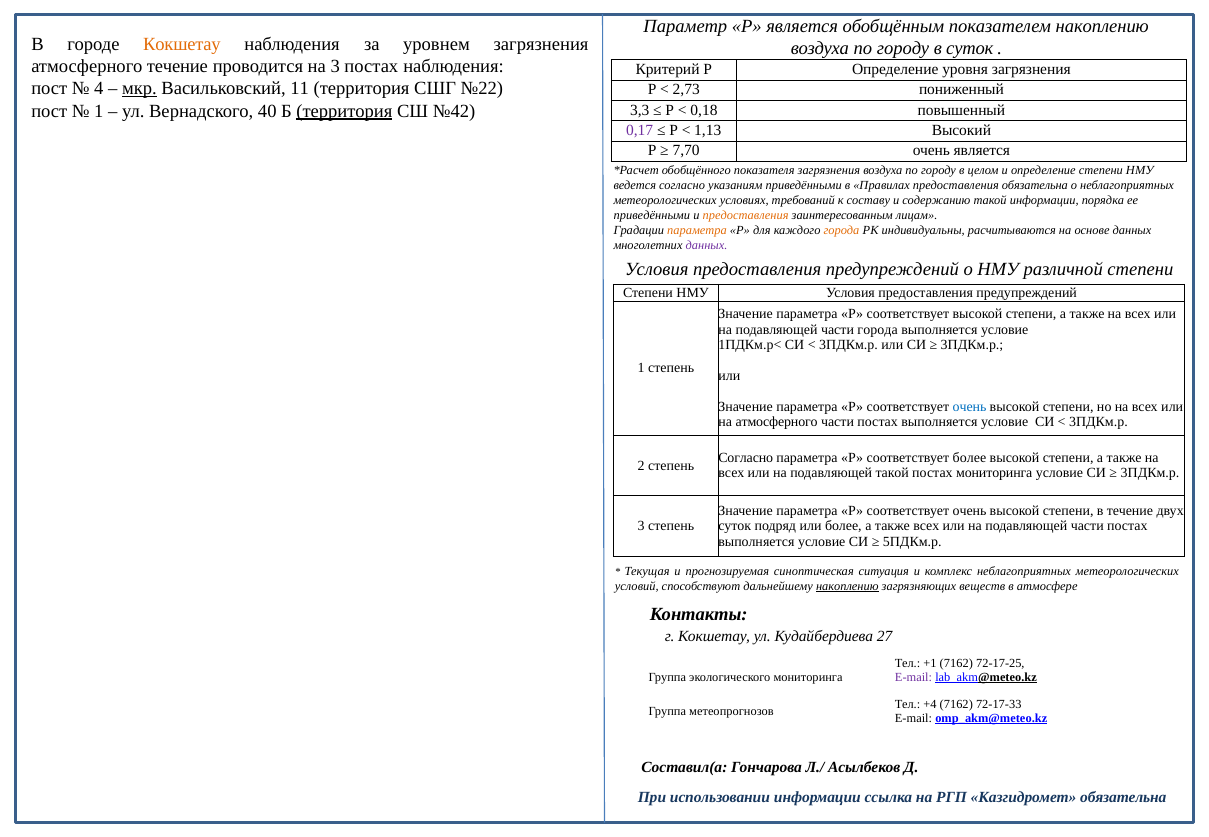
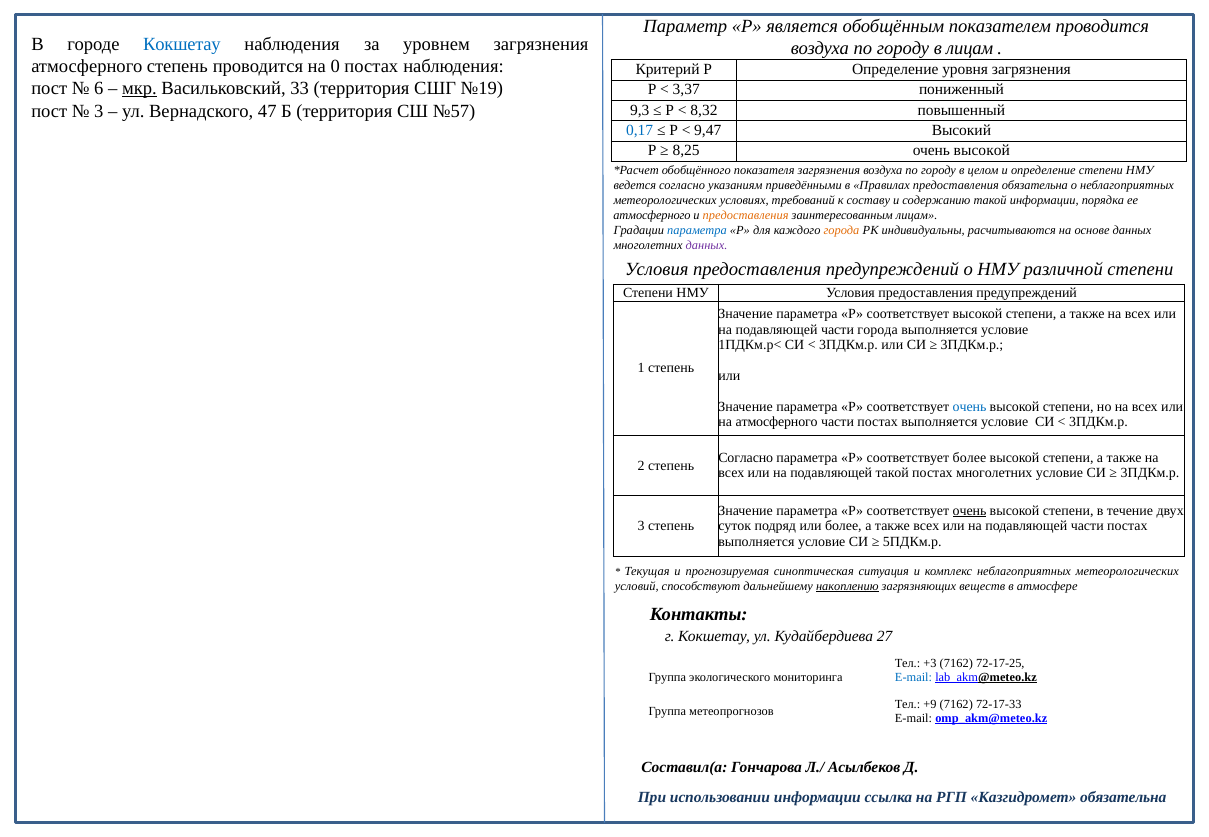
показателем накоплению: накоплению -> проводится (1102, 26)
Кокшетау colour: orange -> blue (182, 44)
в суток: суток -> лицам (970, 48)
атмосферного течение: течение -> степень (177, 66)
на 3: 3 -> 0 (335, 66)
4: 4 -> 6 (99, 89)
11: 11 -> 33 (300, 89)
№22: №22 -> №19 (482, 89)
2,73: 2,73 -> 3,37 (686, 90)
1: 1 -> 3 (99, 111)
40: 40 -> 47 (267, 111)
территория underline: present -> none (344, 111)
№42: №42 -> №57 (454, 111)
3,3: 3,3 -> 9,3 (640, 110)
0,18: 0,18 -> 8,32 (704, 110)
0,17 colour: purple -> blue (640, 130)
1,13: 1,13 -> 9,47 (708, 130)
7,70: 7,70 -> 8,25 (686, 151)
является: является -> высокой (982, 151)
приведёнными: приведёнными -> атмосферного (652, 215)
параметра colour: orange -> blue (697, 230)
постах мониторинга: мониторинга -> многолетних (994, 473)
очень underline: none -> present (970, 511)
+1: +1 -> +3 (930, 663)
E-mail colour: purple -> blue (914, 677)
+4: +4 -> +9 (930, 704)
